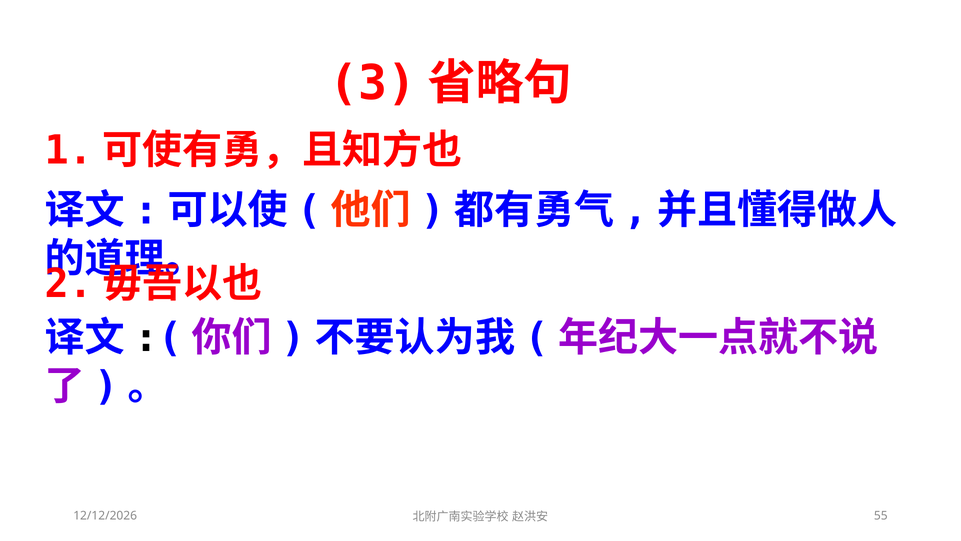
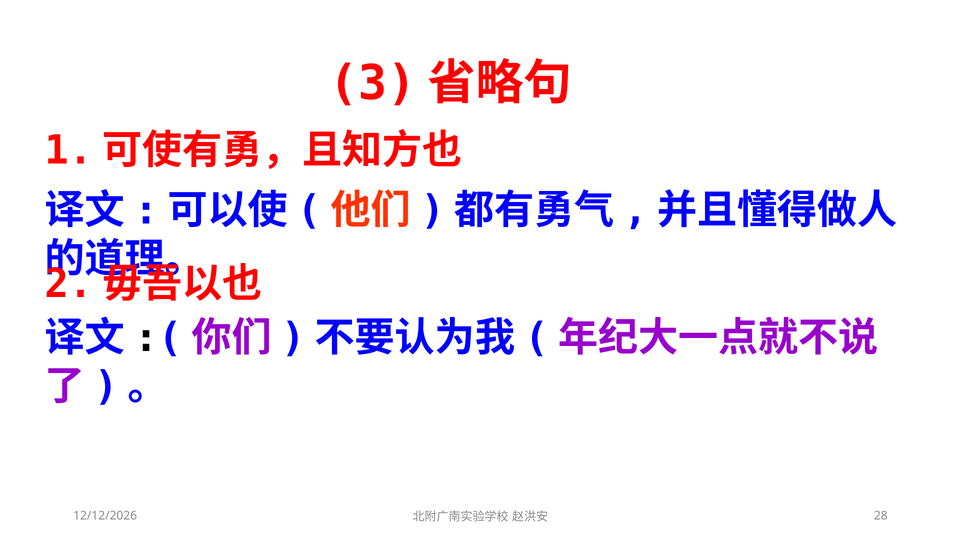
55: 55 -> 28 (881, 515)
